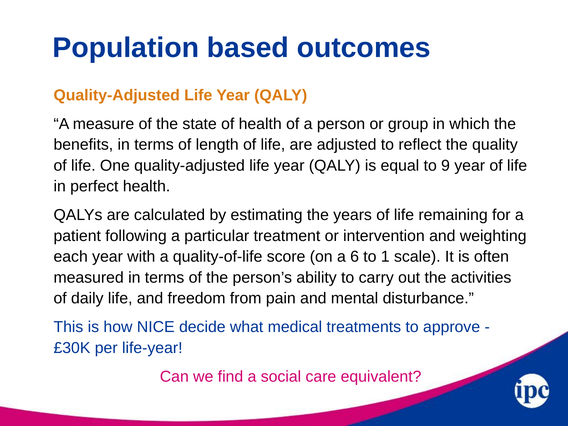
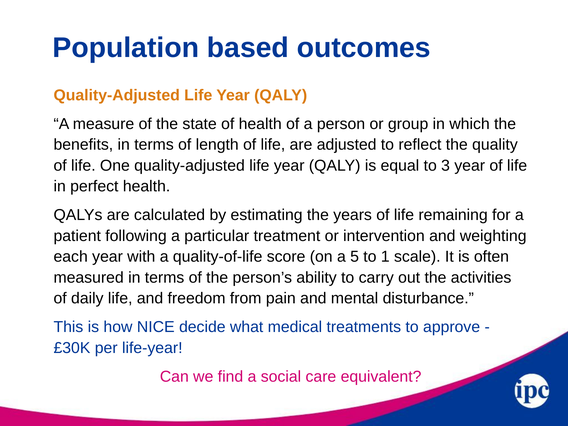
9: 9 -> 3 (446, 166)
6: 6 -> 5 (355, 257)
